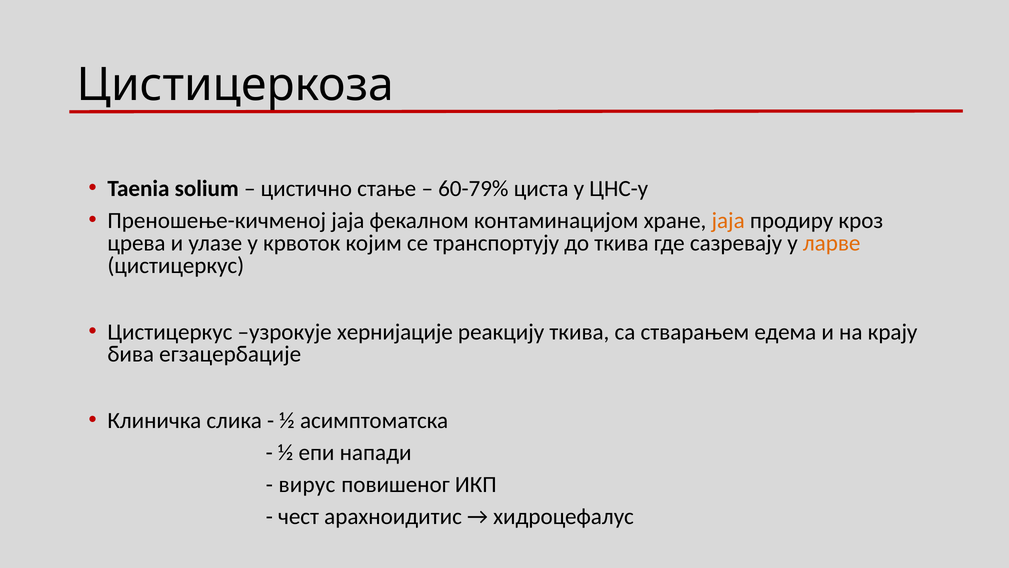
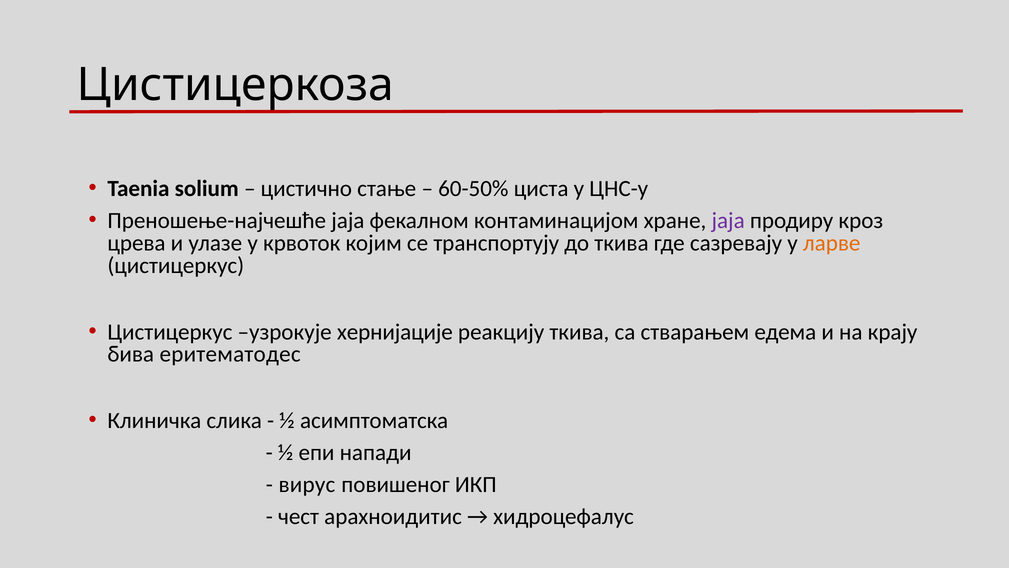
60-79%: 60-79% -> 60-50% (473, 188)
Преношење-кичменој: Преношење-кичменој -> Преношење-најчешће (217, 220)
јаја colour: orange -> purple (728, 220)
егзацербације: егзацербације -> еритематодес (230, 354)
